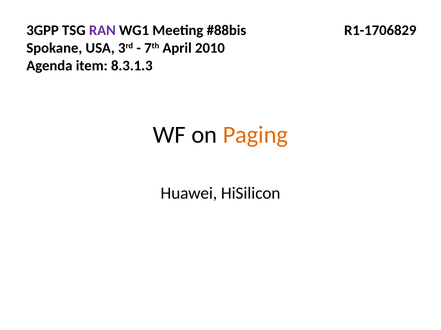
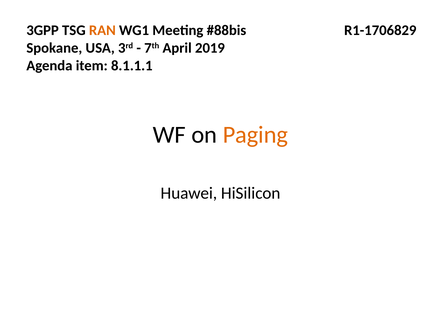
RAN colour: purple -> orange (102, 30)
2010: 2010 -> 2019 (210, 48)
8.3.1.3: 8.3.1.3 -> 8.1.1.1 (132, 66)
